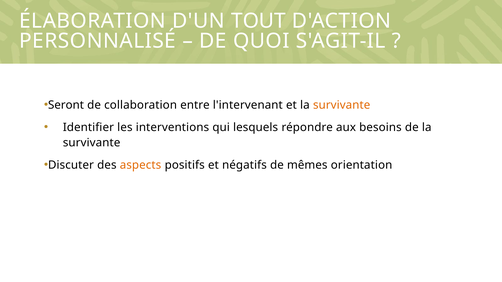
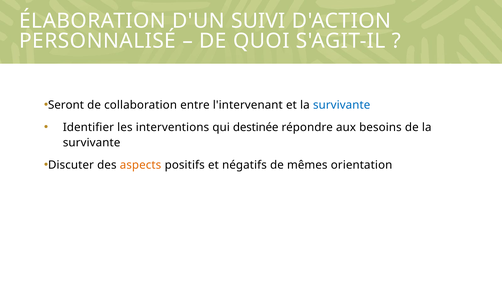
TOUT: TOUT -> SUIVI (258, 21)
survivante colour: orange -> blue (342, 105)
lesquels: lesquels -> destinée (256, 128)
